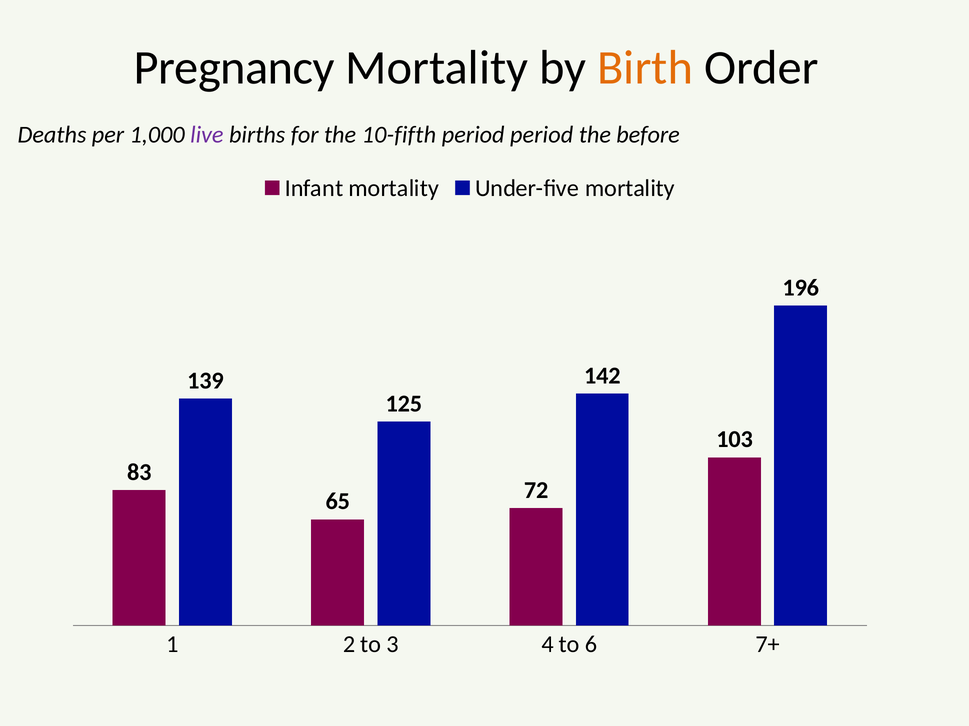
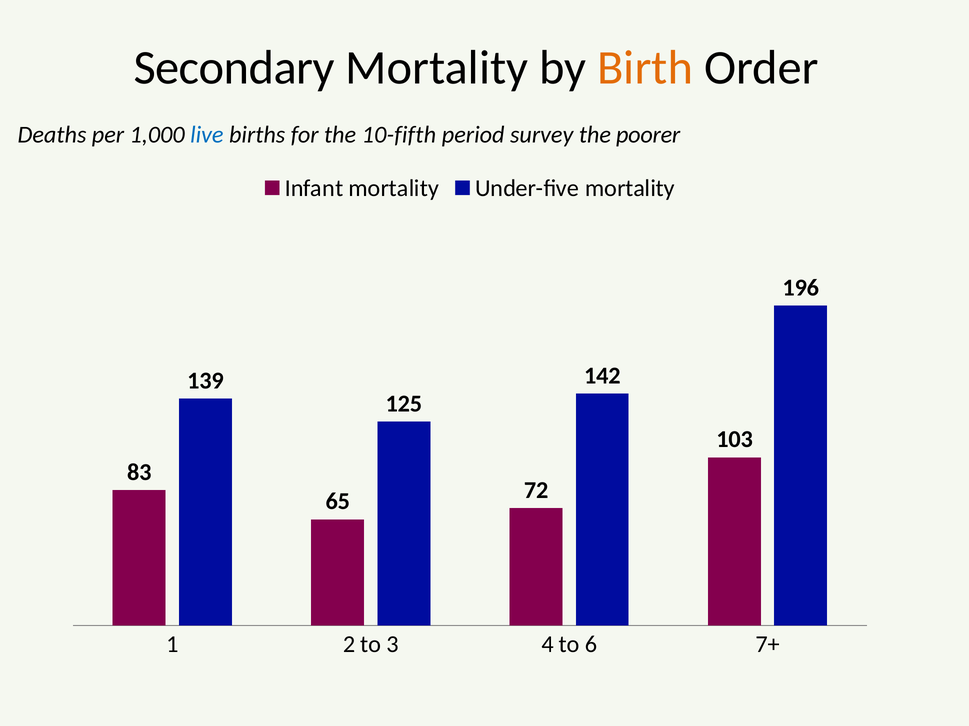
Pregnancy: Pregnancy -> Secondary (234, 68)
live colour: purple -> blue (207, 135)
period period: period -> survey (542, 135)
before: before -> poorer (648, 135)
